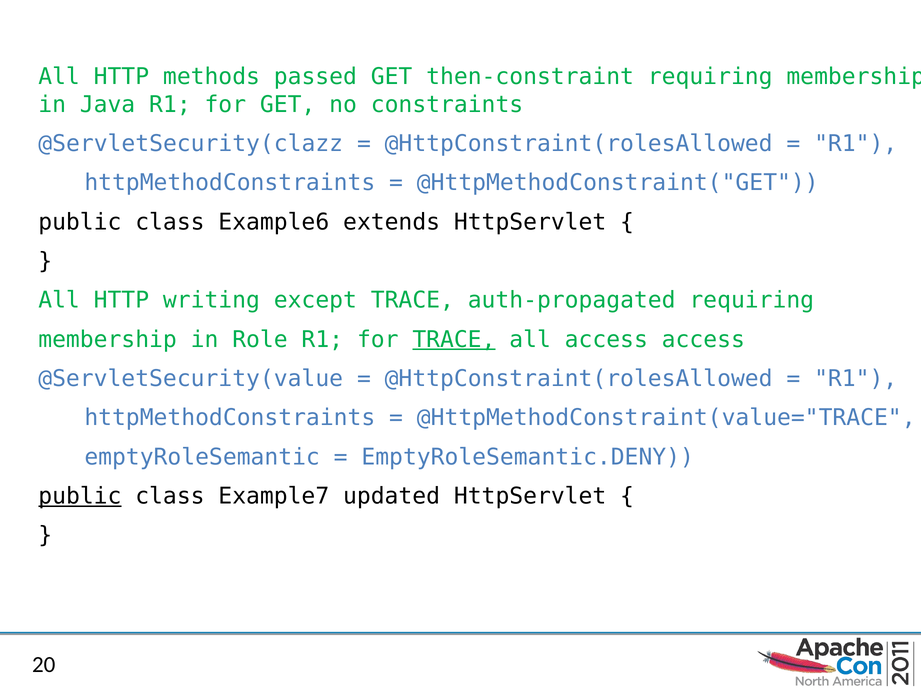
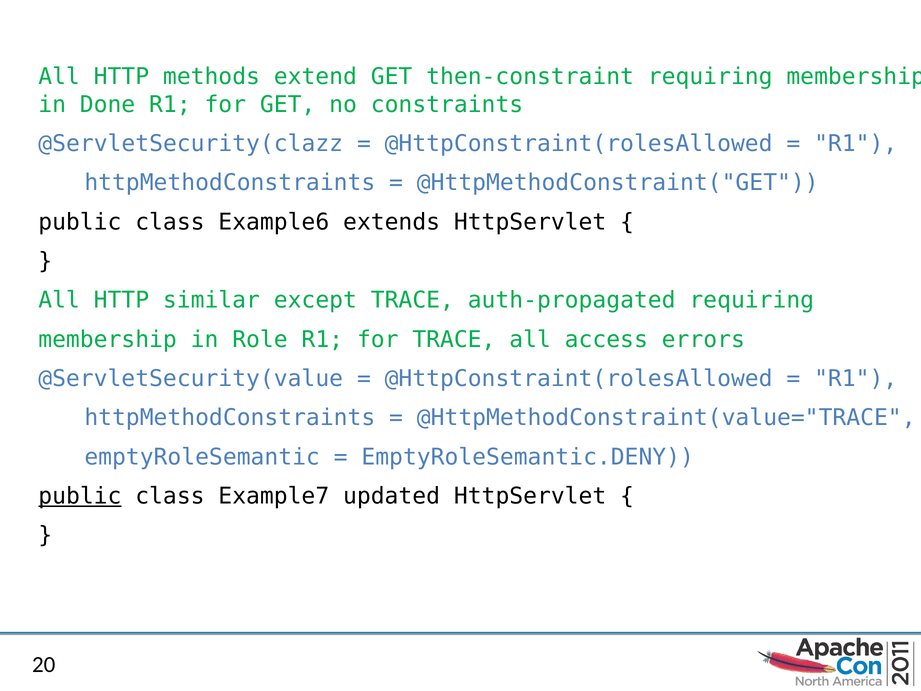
passed: passed -> extend (315, 77)
Java: Java -> Done (108, 104)
writing: writing -> similar (211, 300)
TRACE underline: present -> none (454, 339)
access access: access -> errors (703, 339)
